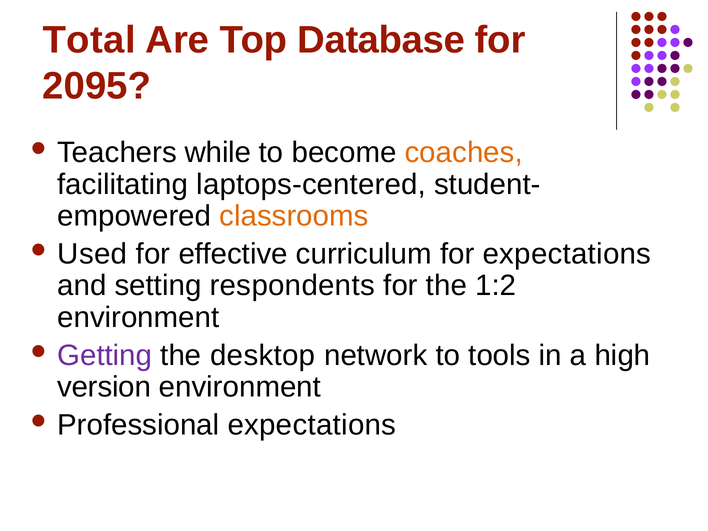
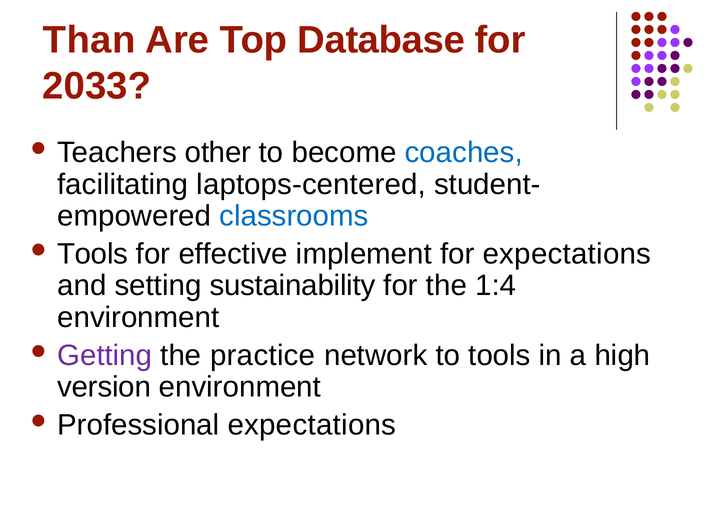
Total: Total -> Than (89, 40)
2095: 2095 -> 2033 (97, 86)
while: while -> other (218, 152)
coaches colour: orange -> blue (464, 152)
classrooms colour: orange -> blue (294, 216)
Used: Used -> Tools (93, 254)
curriculum: curriculum -> implement (364, 254)
respondents: respondents -> sustainability (293, 286)
1:2: 1:2 -> 1:4 (496, 286)
desktop: desktop -> practice (263, 355)
